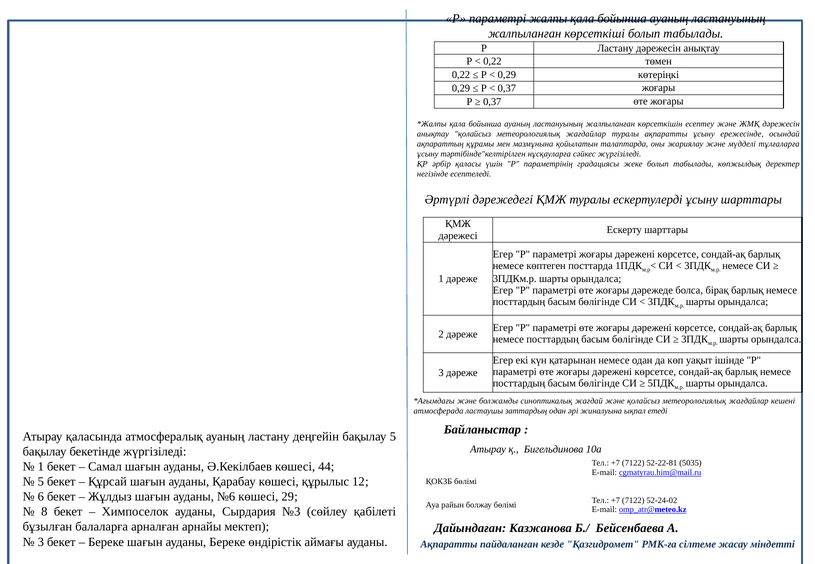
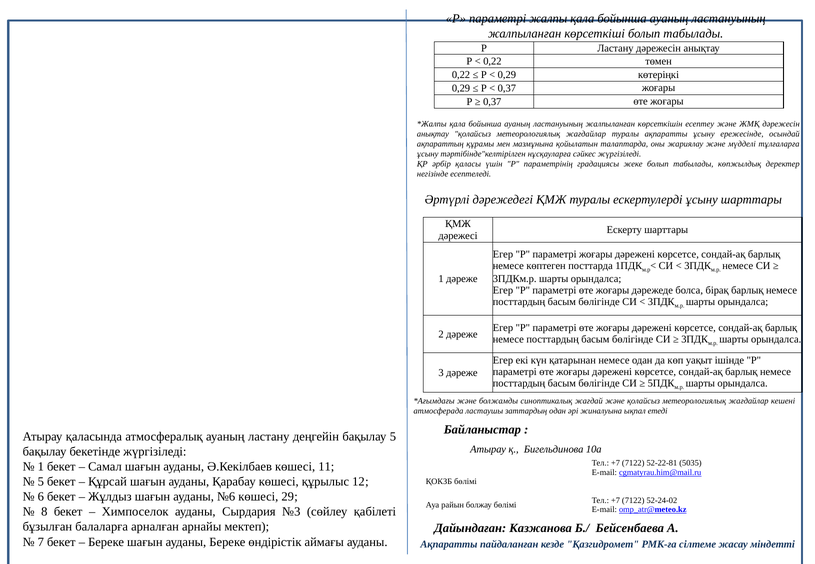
44: 44 -> 11 (326, 467)
3: 3 -> 7 (41, 542)
